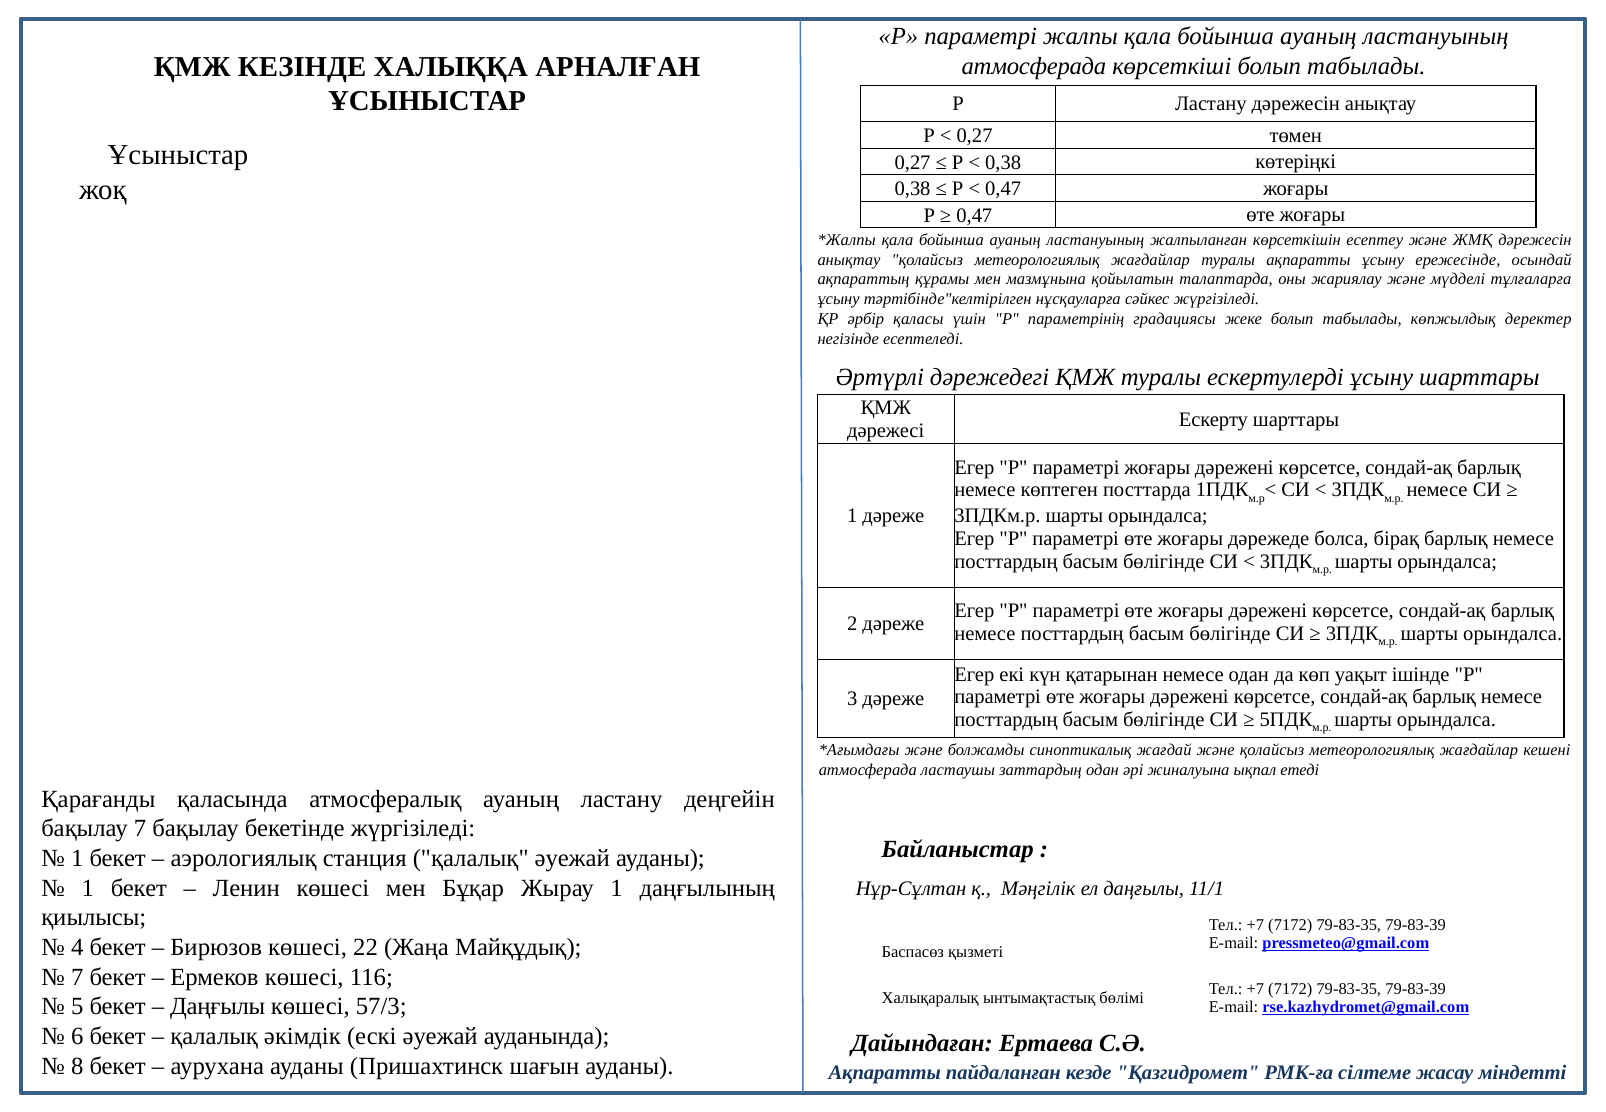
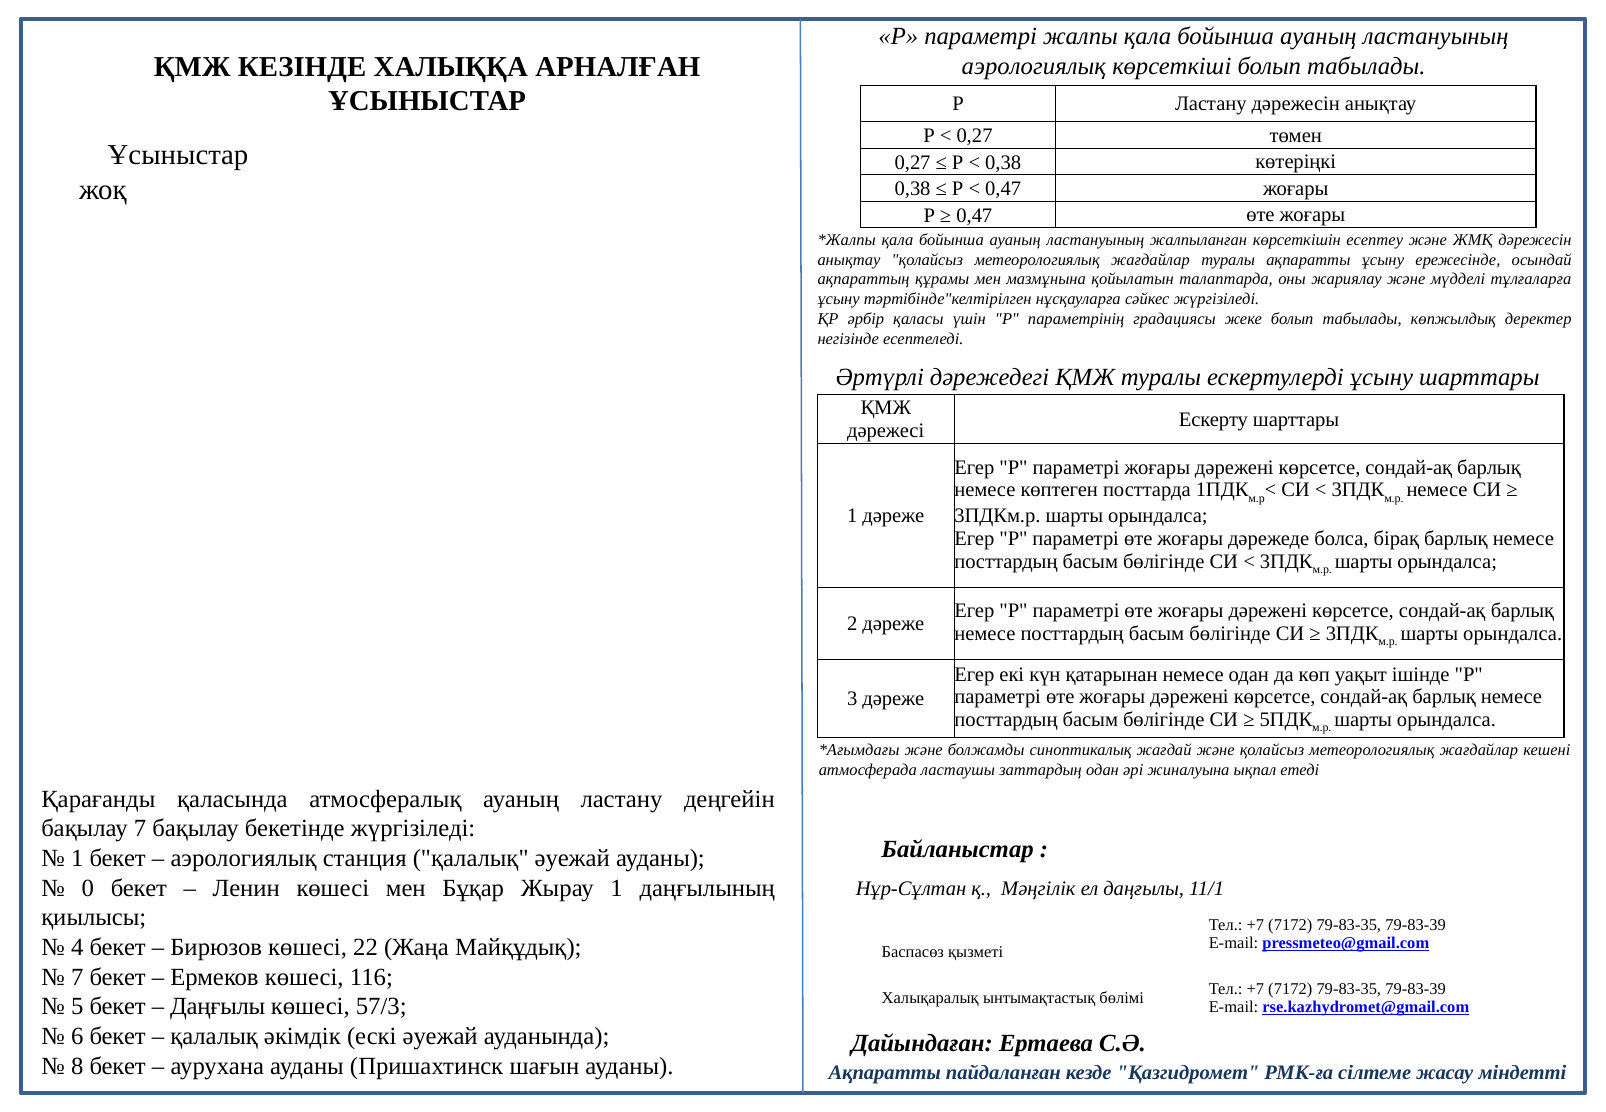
атмосферада: атмосферада -> аэрологиялық (1034, 66)
1: 1 -> 0 (88, 888)
